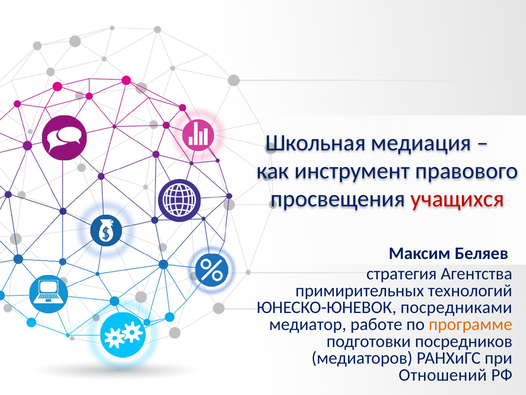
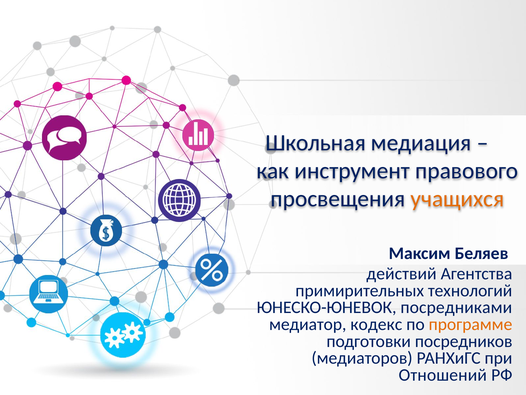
учащихся colour: red -> orange (457, 199)
стратегия: стратегия -> действий (401, 273)
работе: работе -> кодекс (376, 324)
